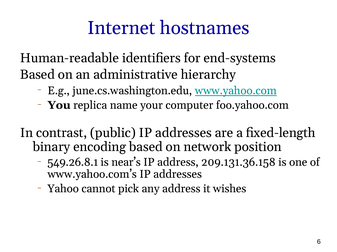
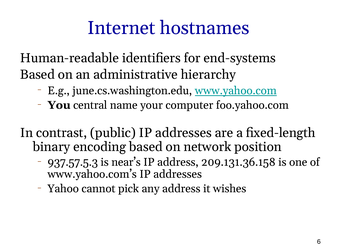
replica: replica -> central (90, 105)
549.26.8.1: 549.26.8.1 -> 937.57.5.3 (73, 163)
